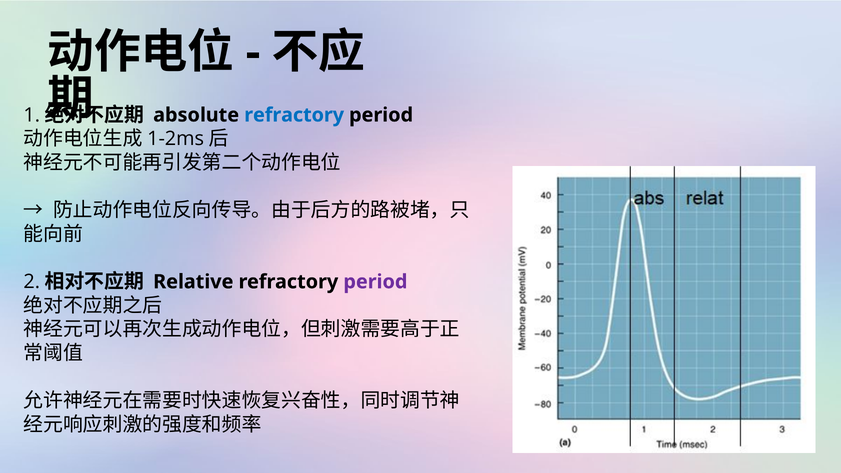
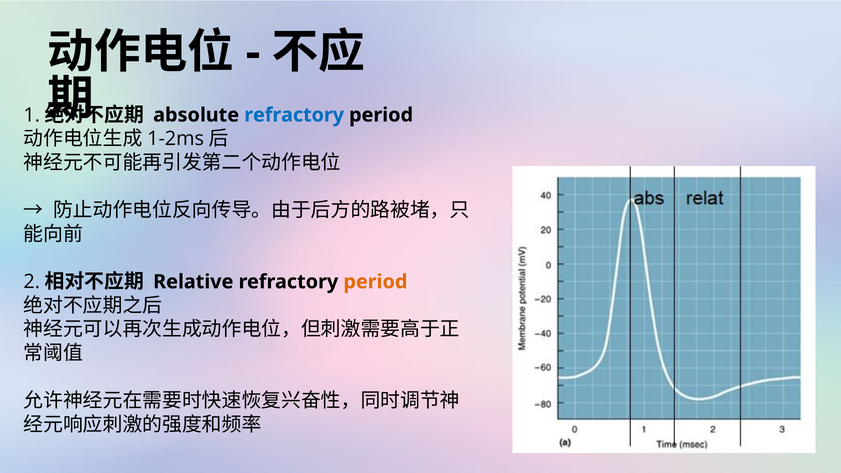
period colour: purple -> orange (375, 282)
